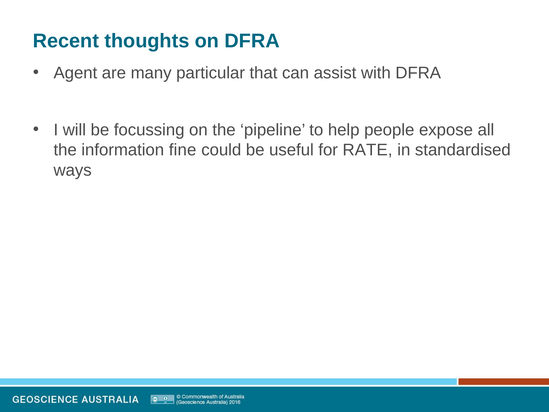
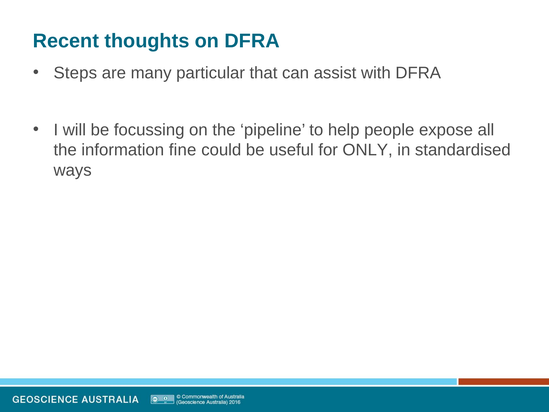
Agent: Agent -> Steps (75, 73)
RATE: RATE -> ONLY (368, 150)
